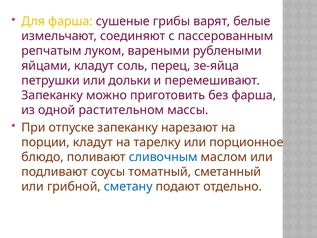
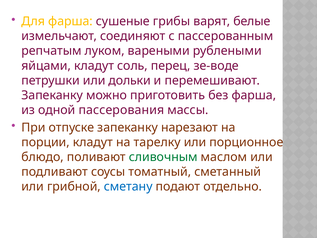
зе-яйца: зе-яйца -> зе-воде (216, 66)
растительном: растительном -> пассерования (121, 110)
сливочным colour: blue -> green (163, 157)
